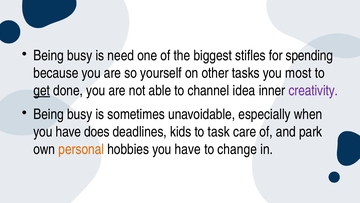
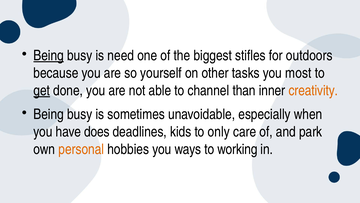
Being underline: none -> present (49, 55)
spending: spending -> outdoors (309, 55)
idea: idea -> than (244, 90)
creativity colour: purple -> orange (313, 90)
task: task -> only (219, 132)
hobbies you have: have -> ways (188, 149)
change: change -> working (237, 149)
